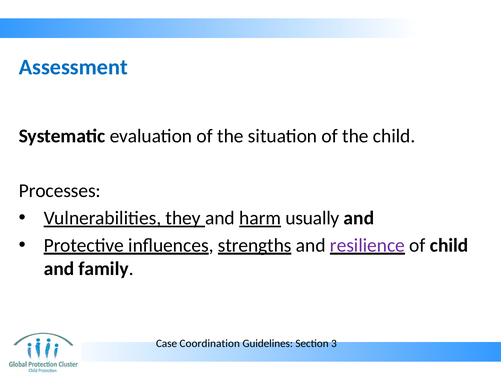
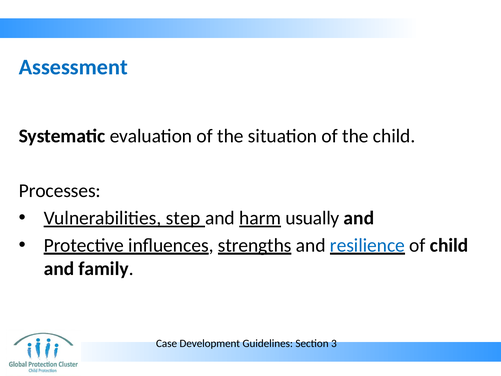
they: they -> step (183, 218)
resilience colour: purple -> blue (367, 245)
Coordination: Coordination -> Development (210, 343)
